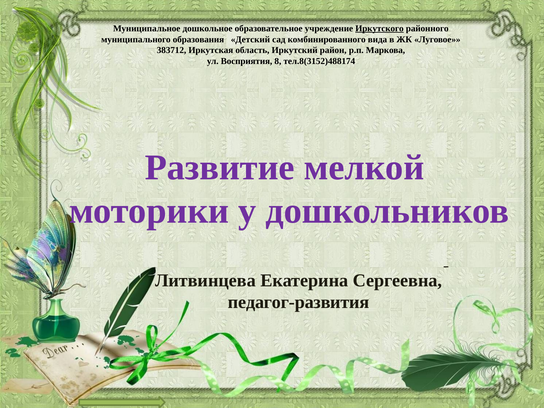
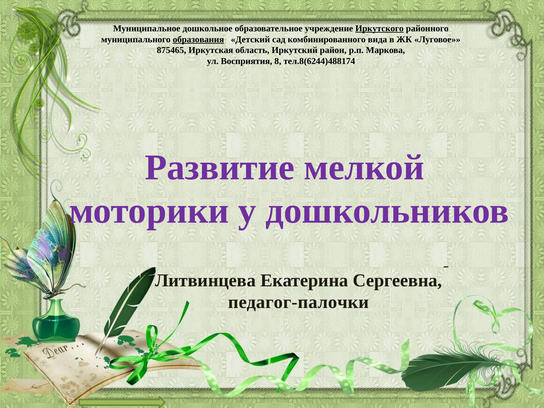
образования underline: none -> present (198, 39)
383712: 383712 -> 875465 (172, 50)
тел.8(3152)488174: тел.8(3152)488174 -> тел.8(6244)488174 (319, 61)
педагог-развития: педагог-развития -> педагог-палочки (298, 302)
